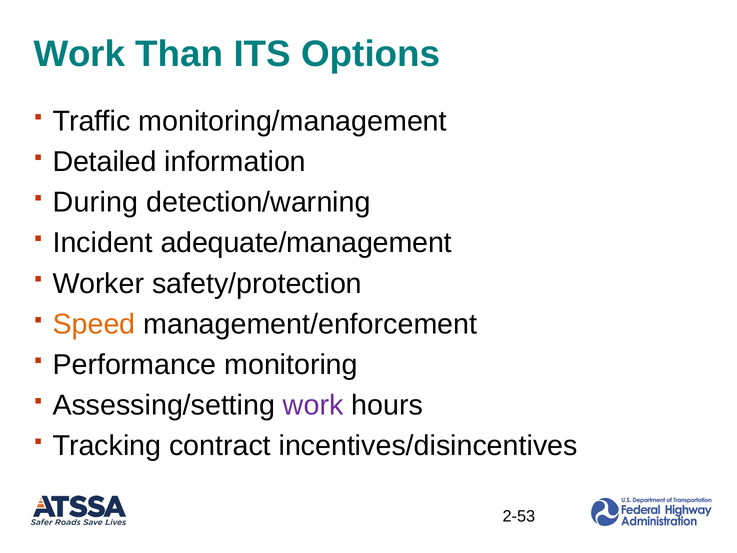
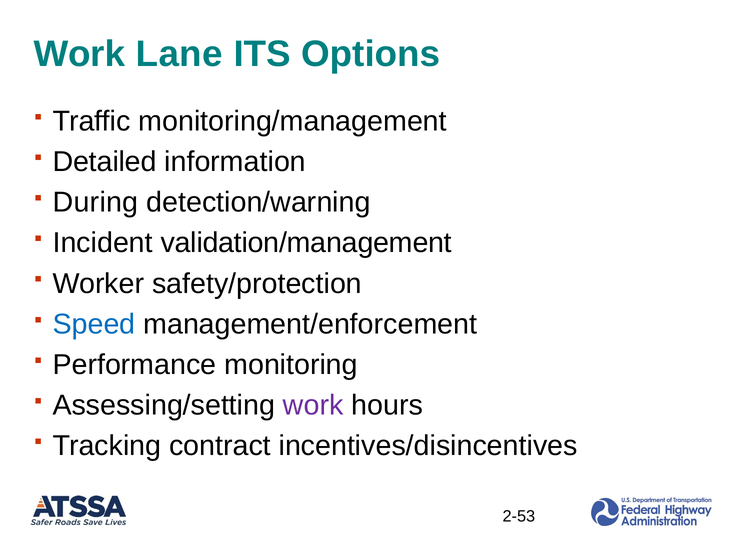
Than: Than -> Lane (179, 54)
adequate/management: adequate/management -> validation/management (306, 243)
Speed colour: orange -> blue (94, 324)
